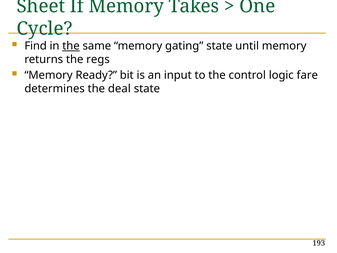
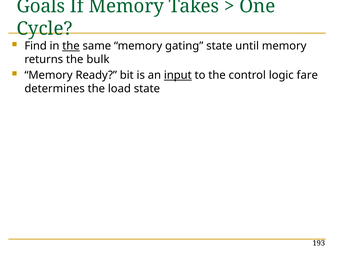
Sheet: Sheet -> Goals (41, 6)
regs: regs -> bulk (98, 59)
input underline: none -> present (178, 75)
deal: deal -> load (119, 89)
